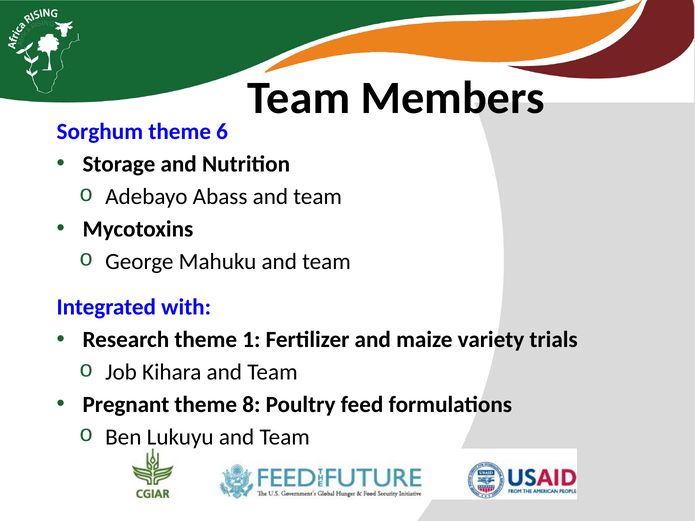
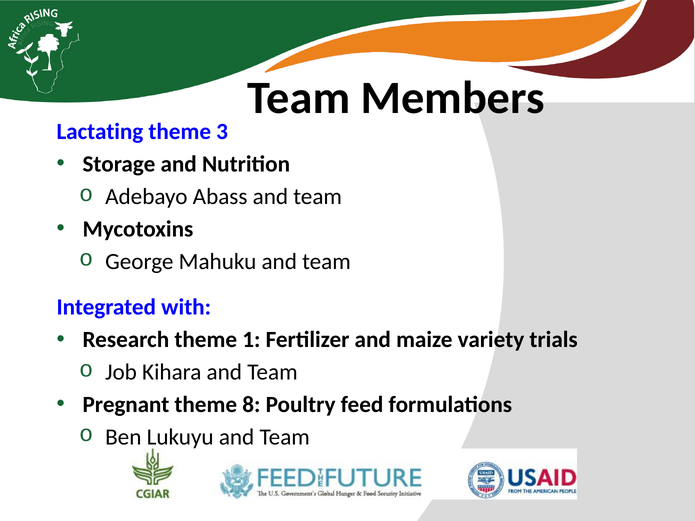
Sorghum: Sorghum -> Lactating (100, 132)
6: 6 -> 3 (222, 132)
